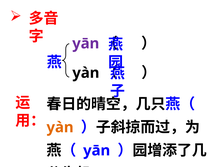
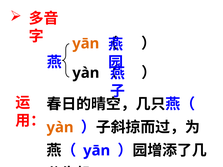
yān colour: purple -> orange (86, 44)
